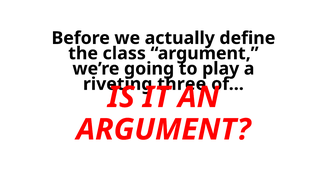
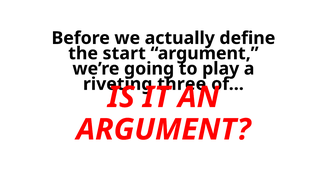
class: class -> start (124, 53)
